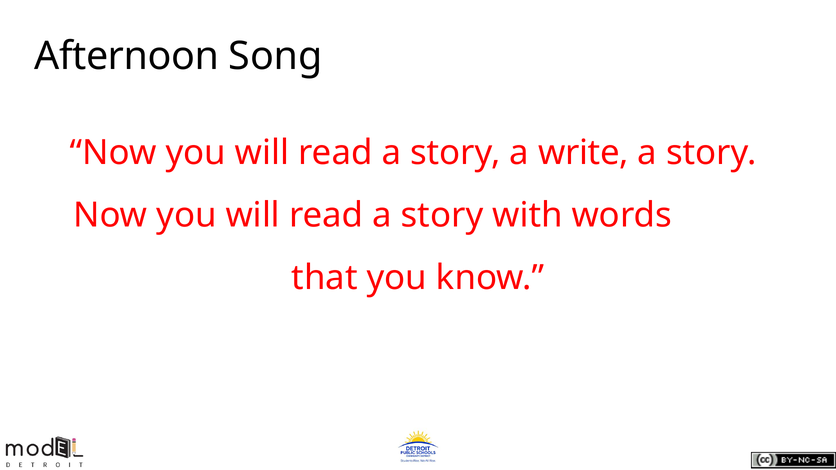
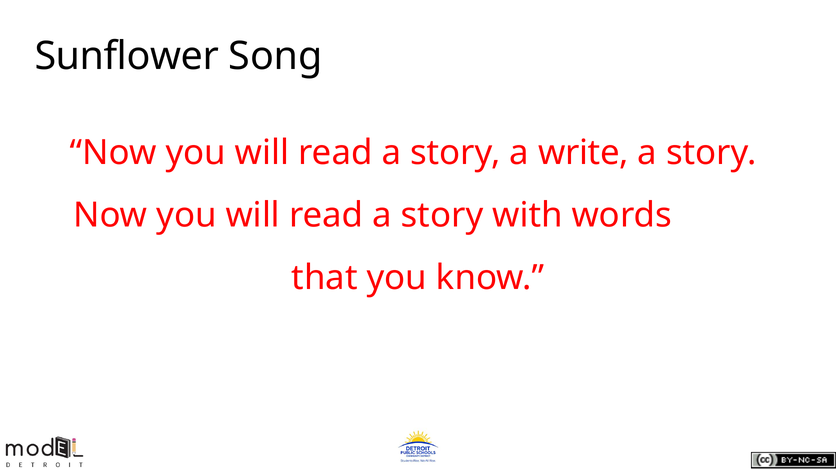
Afternoon: Afternoon -> Sunflower (127, 56)
